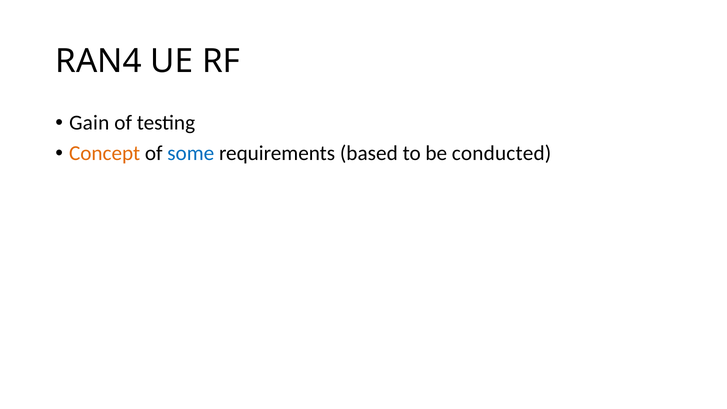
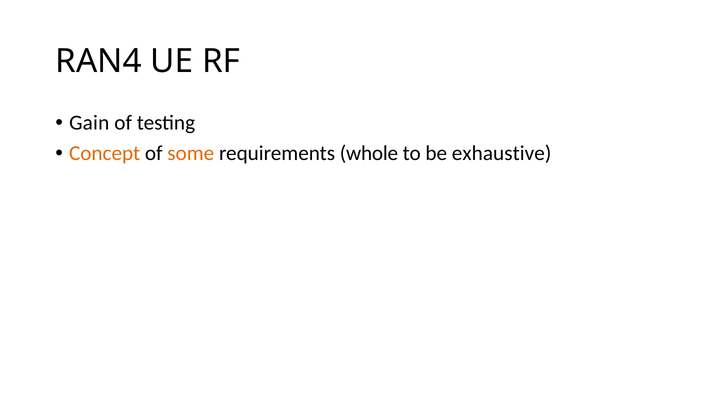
some colour: blue -> orange (191, 153)
based: based -> whole (369, 153)
conducted: conducted -> exhaustive (502, 153)
